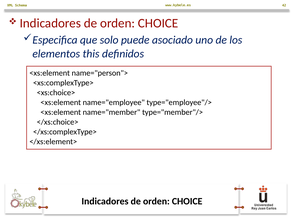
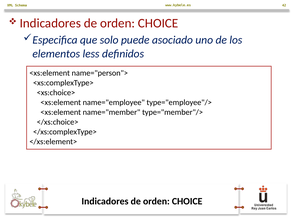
this: this -> less (91, 54)
